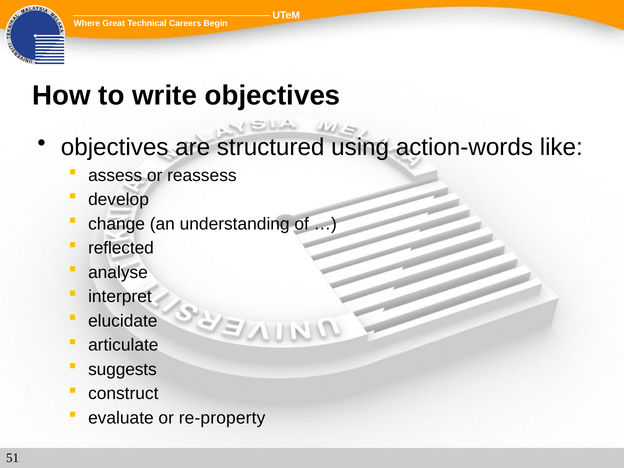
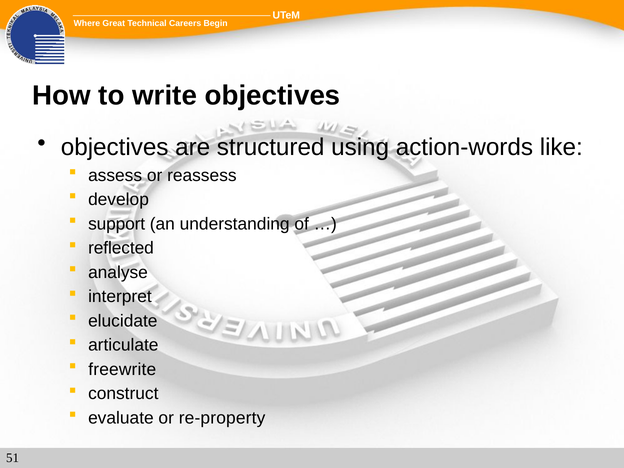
change: change -> support (117, 224)
suggests: suggests -> freewrite (122, 369)
